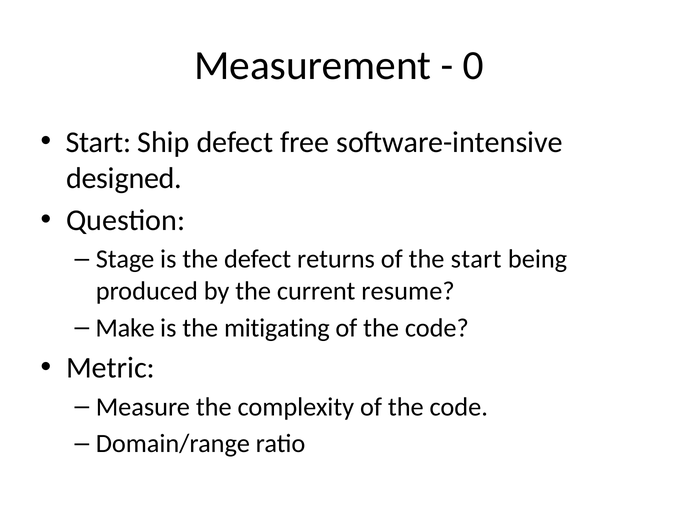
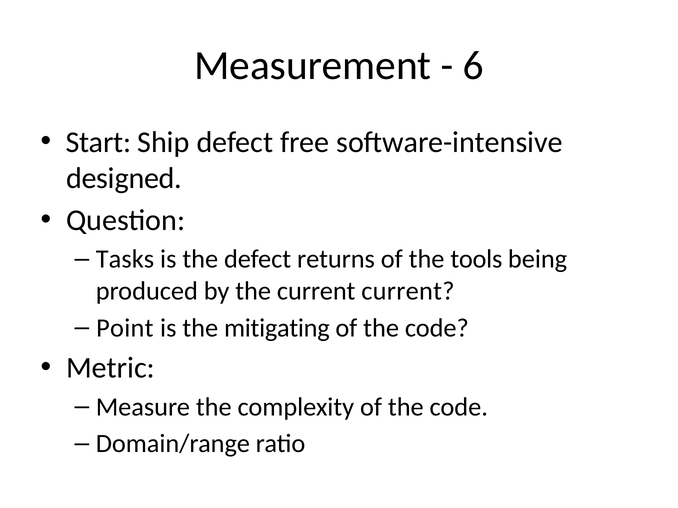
0: 0 -> 6 (473, 66)
Stage: Stage -> Tasks (125, 260)
the start: start -> tools (476, 260)
current resume: resume -> current (408, 291)
Make: Make -> Point (125, 328)
